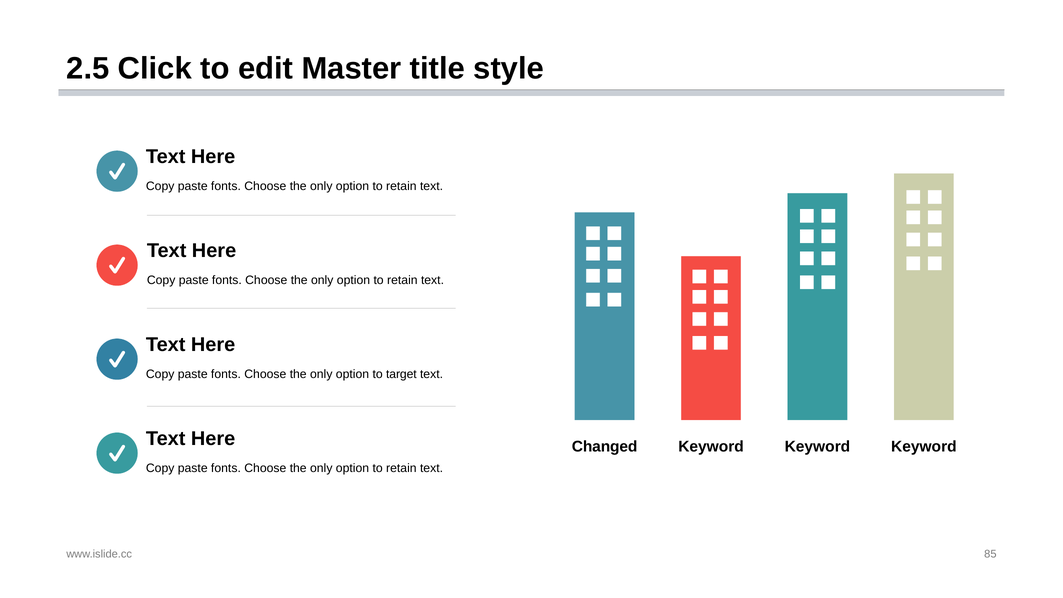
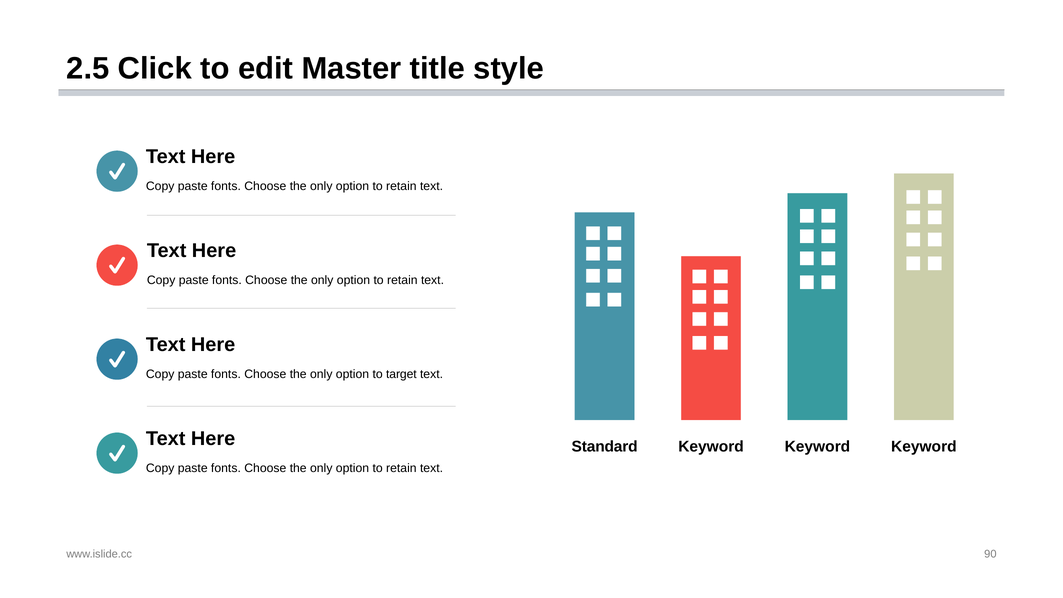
Changed: Changed -> Standard (605, 446)
85: 85 -> 90 (990, 554)
